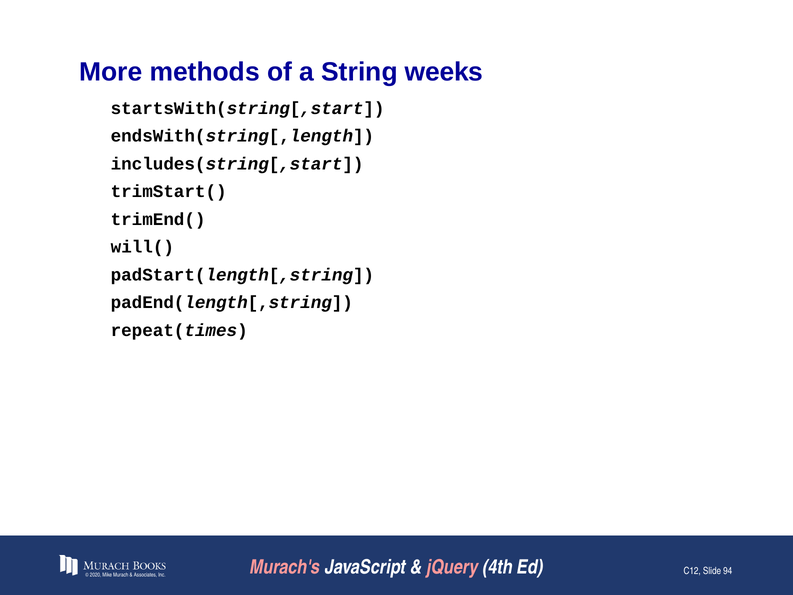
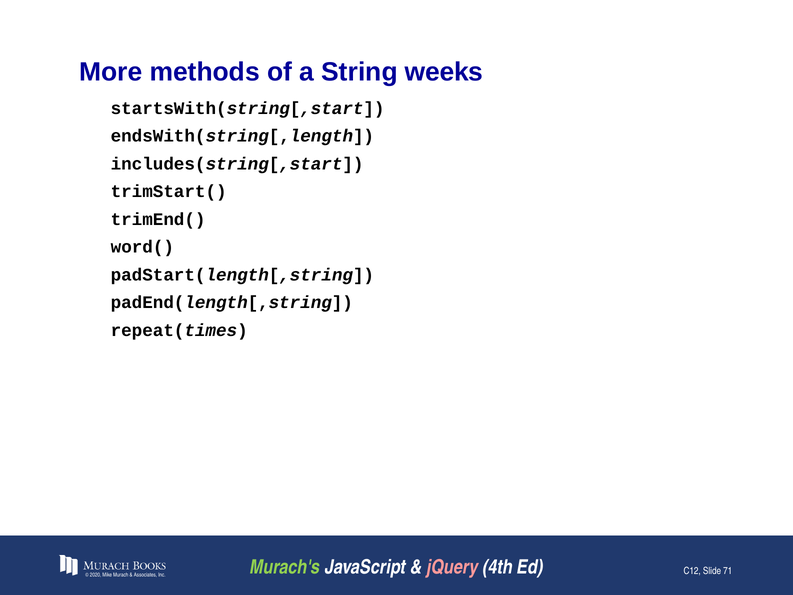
will(: will( -> word( (142, 247)
Murach's colour: pink -> light green (285, 567)
94: 94 -> 71 (728, 571)
